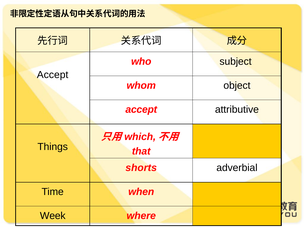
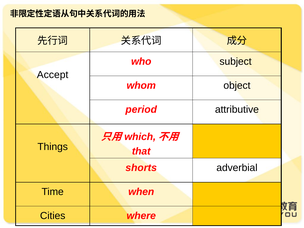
accept: accept -> period (141, 109)
Week: Week -> Cities (53, 216)
